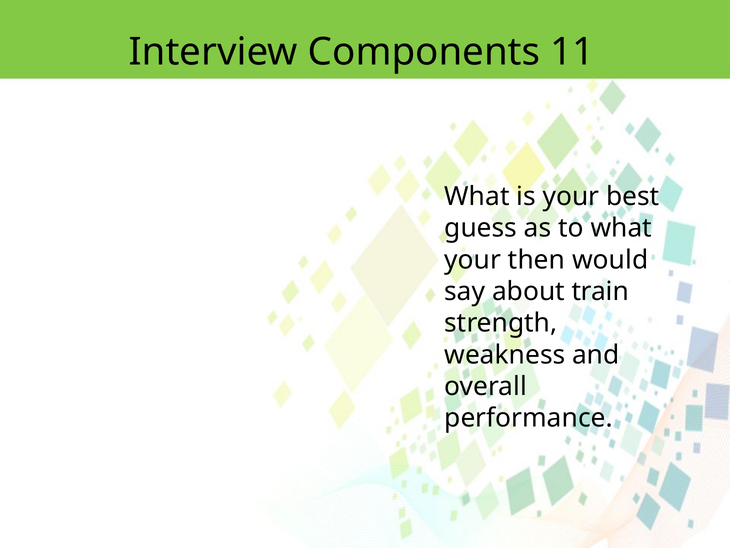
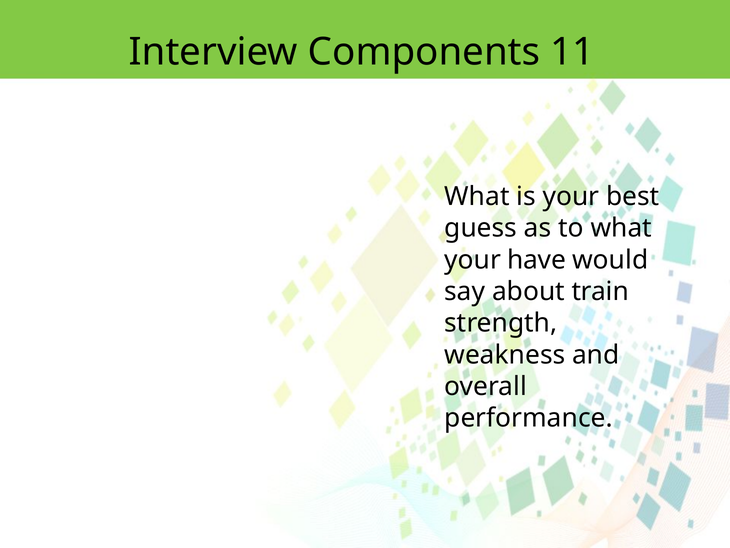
then: then -> have (537, 260)
